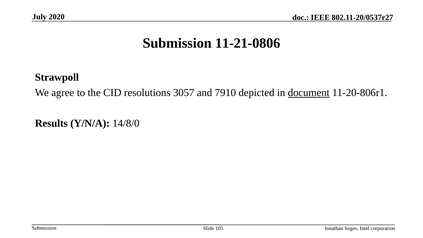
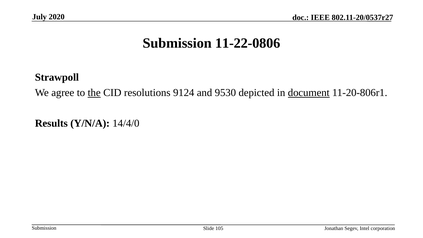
11-21-0806: 11-21-0806 -> 11-22-0806 (248, 43)
the underline: none -> present (94, 93)
3057: 3057 -> 9124 (184, 93)
7910: 7910 -> 9530 (225, 93)
14/8/0: 14/8/0 -> 14/4/0 (126, 123)
